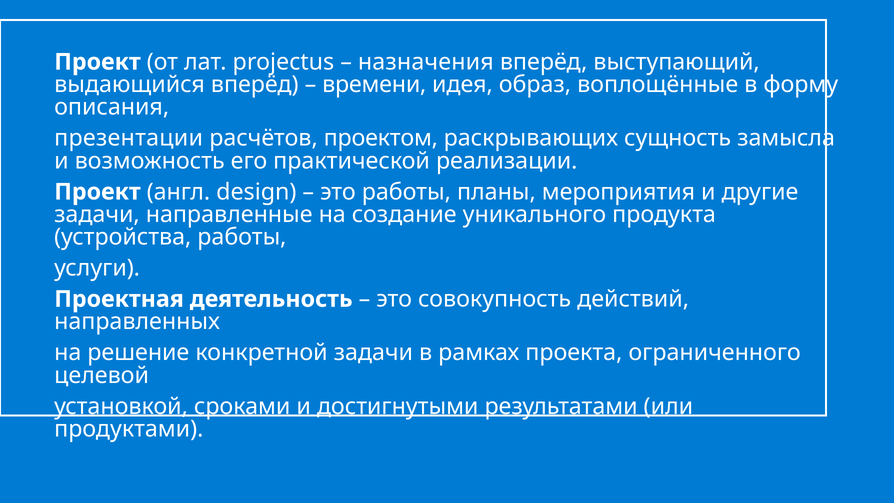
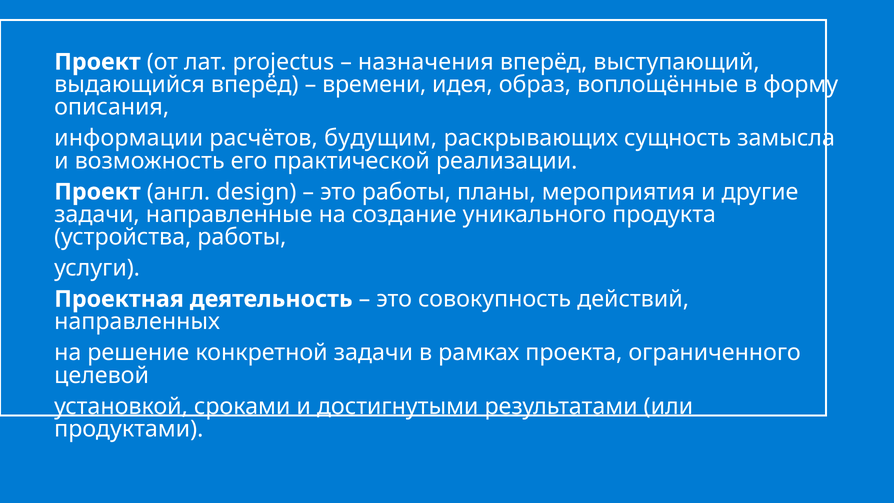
презентации: презентации -> информации (129, 138)
проектом: проектом -> будущим (381, 138)
